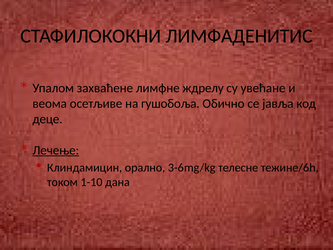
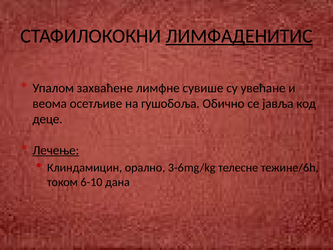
ЛИМФАДЕНИТИС underline: none -> present (239, 36)
ждрелу: ждрелу -> сувише (203, 88)
1-10: 1-10 -> 6-10 (91, 182)
